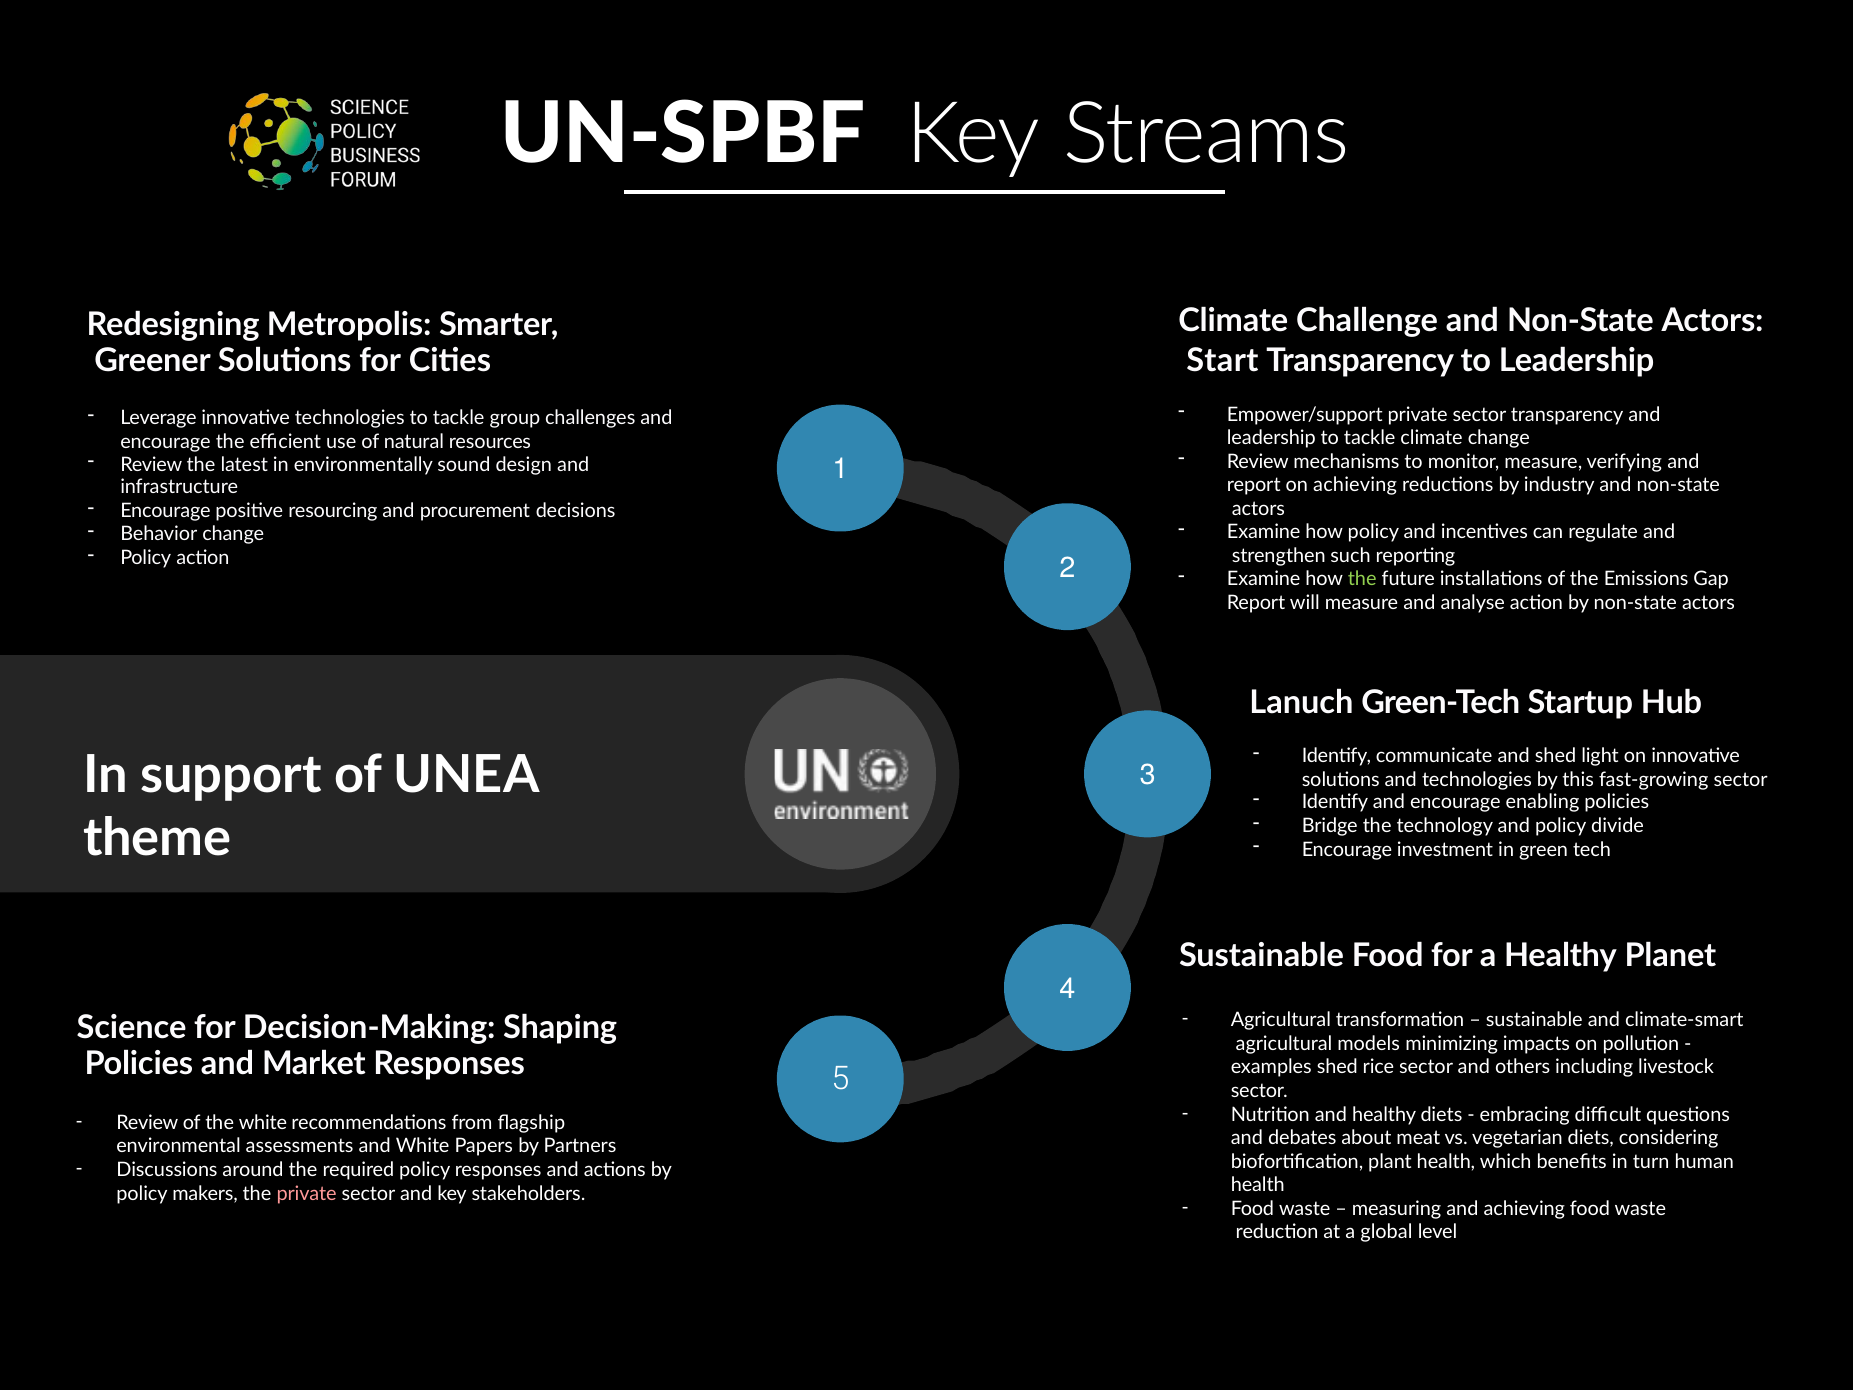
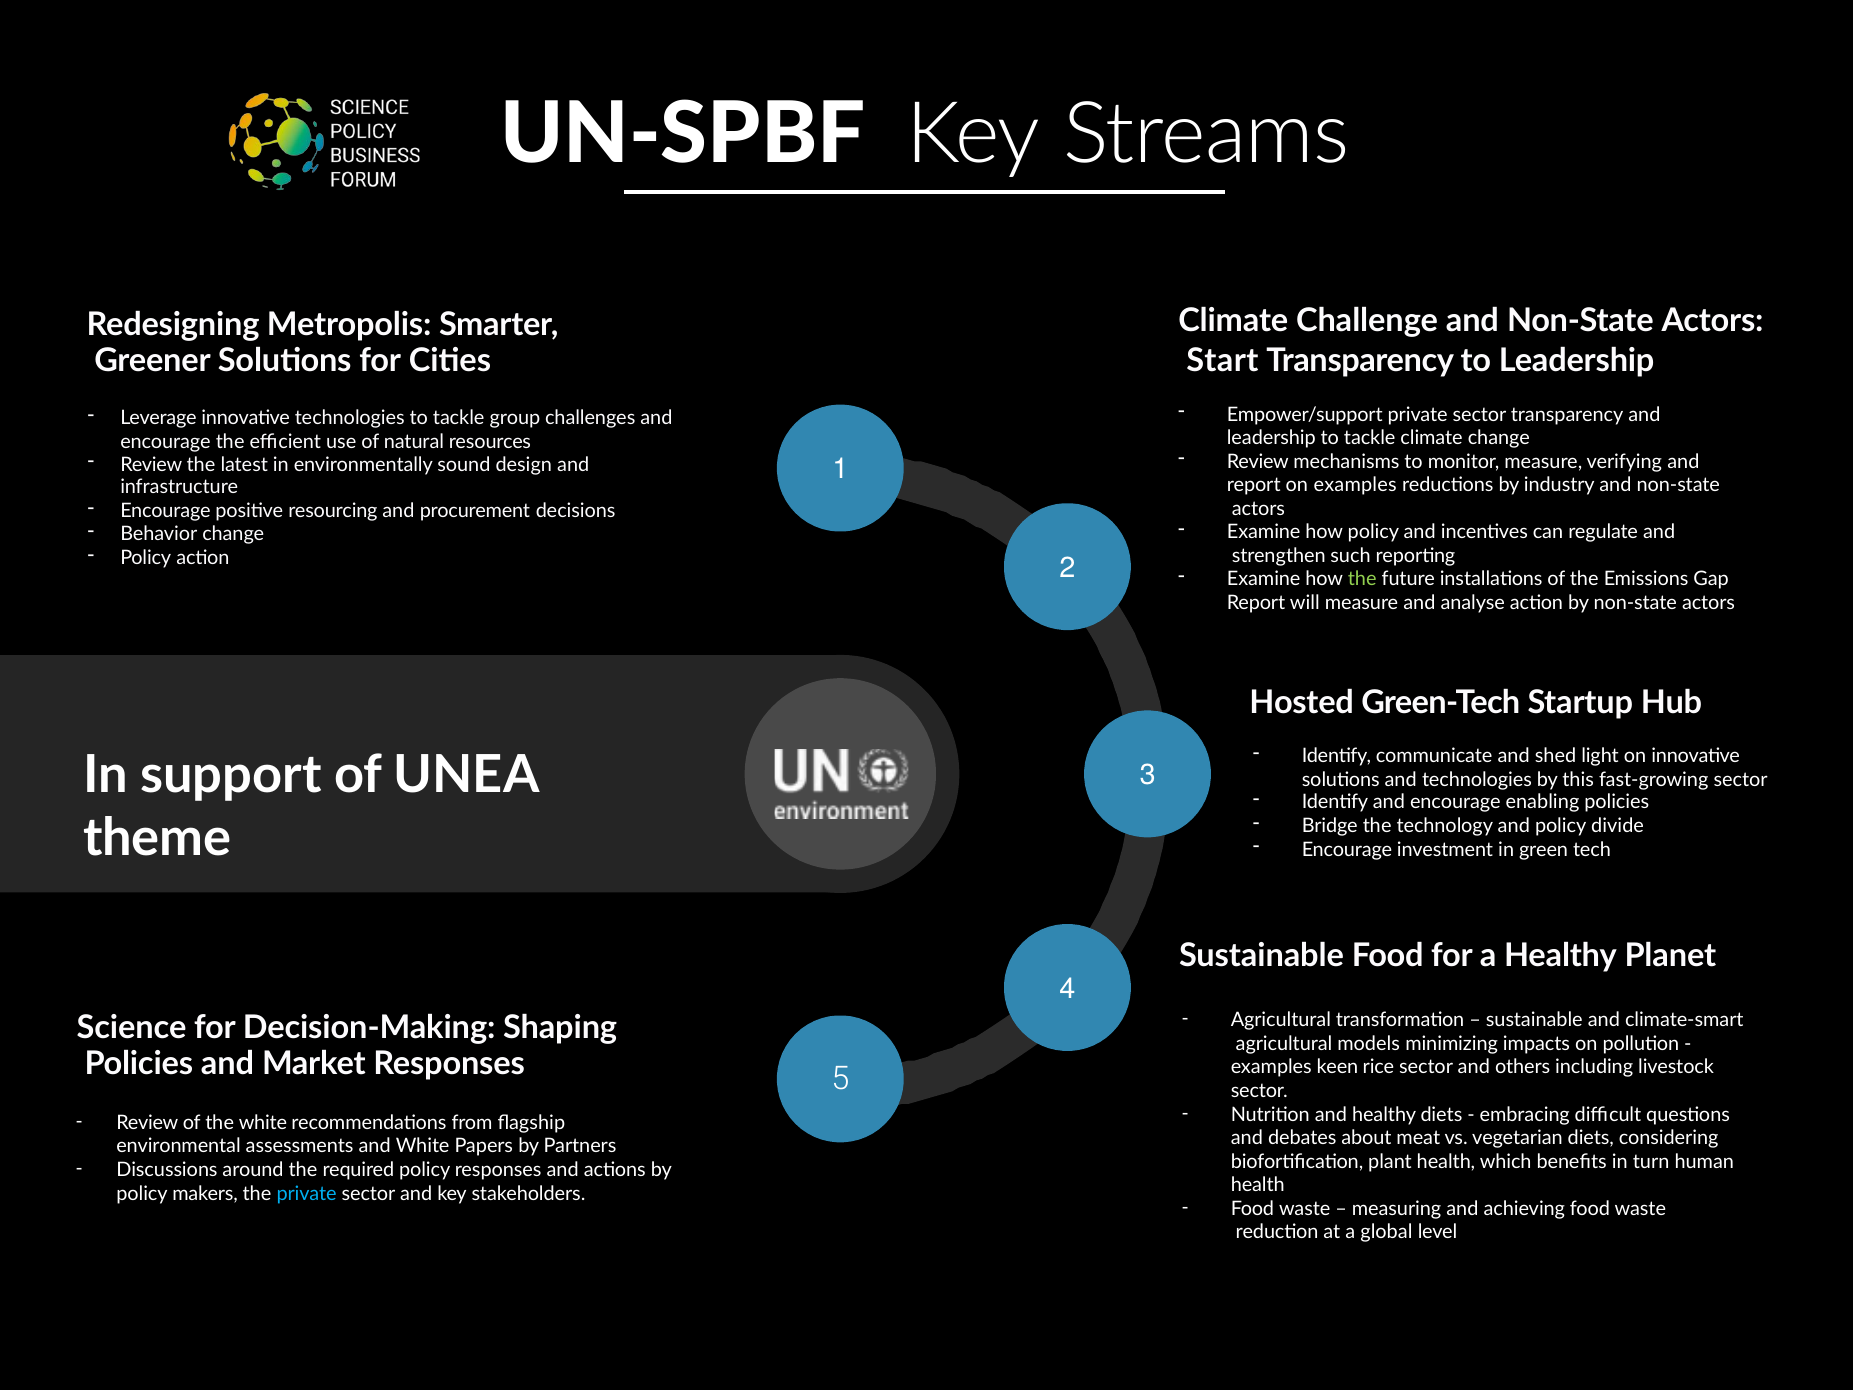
on achieving: achieving -> examples (1355, 485)
Lanuch: Lanuch -> Hosted (1302, 703)
examples shed: shed -> keen (1337, 1067)
private colour: pink -> light blue (307, 1193)
